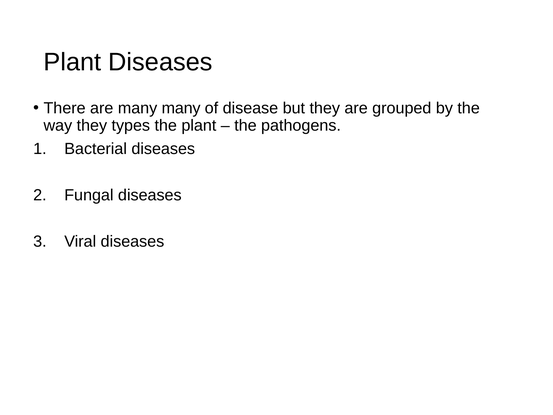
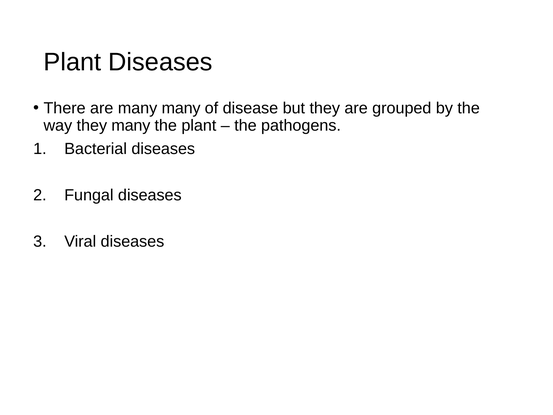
they types: types -> many (131, 126)
